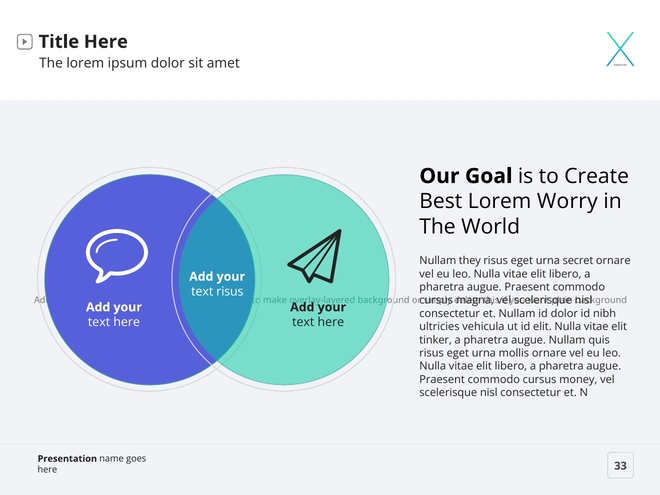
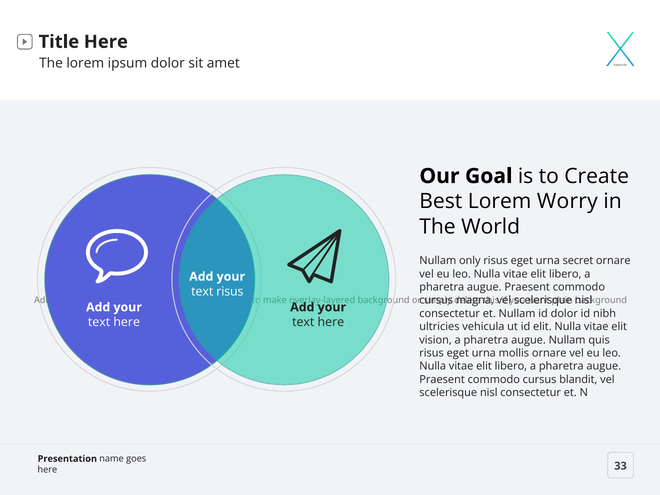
they: they -> only (470, 261)
tinker: tinker -> vision (436, 340)
money: money -> blandit (578, 379)
